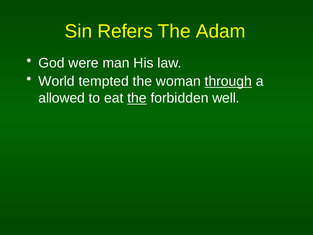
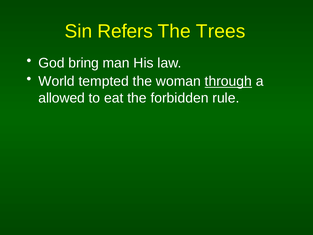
Adam: Adam -> Trees (221, 31)
were: were -> bring (84, 63)
the underline: present -> none (137, 98)
well: well -> rule (226, 98)
